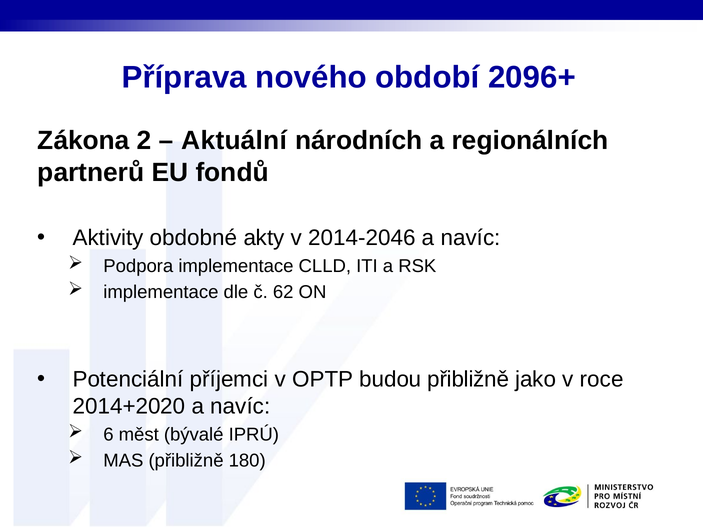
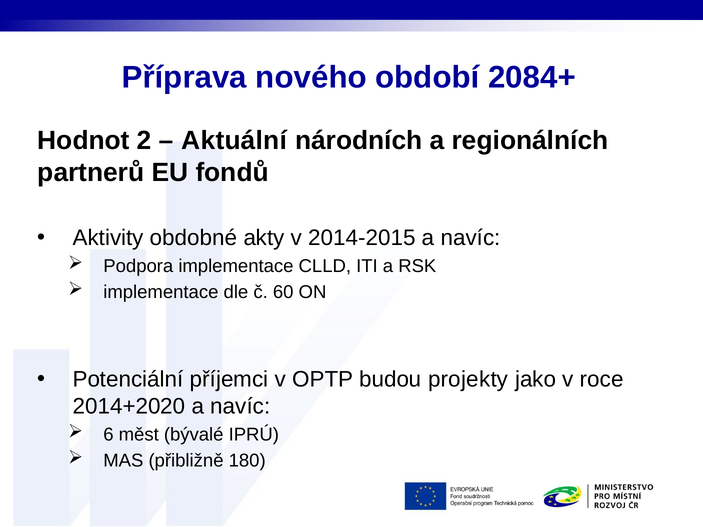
2096+: 2096+ -> 2084+ (532, 78)
Zákona: Zákona -> Hodnot (84, 141)
2014-2046: 2014-2046 -> 2014-2015 (362, 238)
62: 62 -> 60 (283, 292)
budou přibližně: přibližně -> projekty (468, 380)
